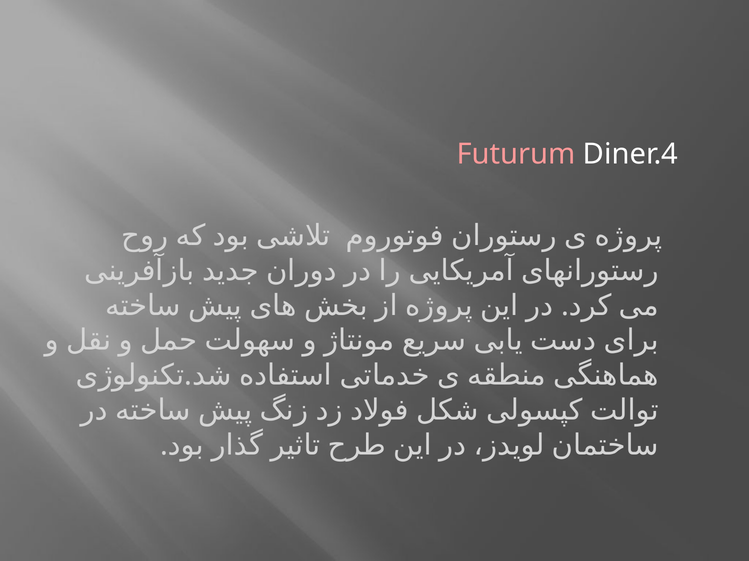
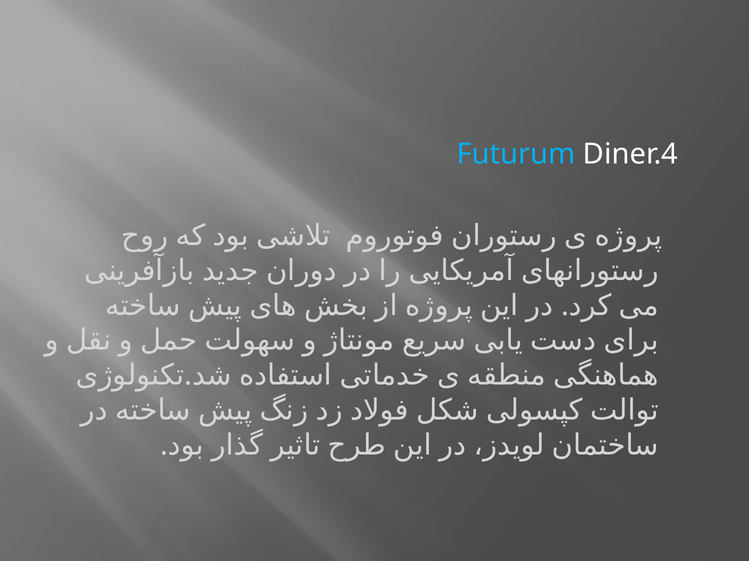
Futurum colour: pink -> light blue (516, 154)
